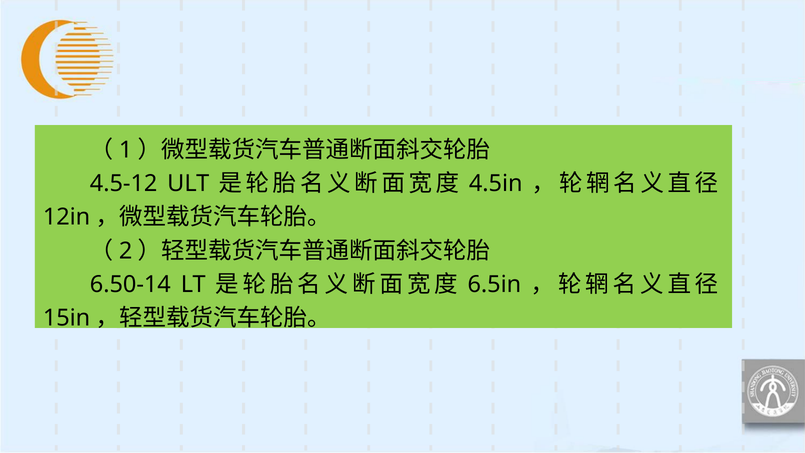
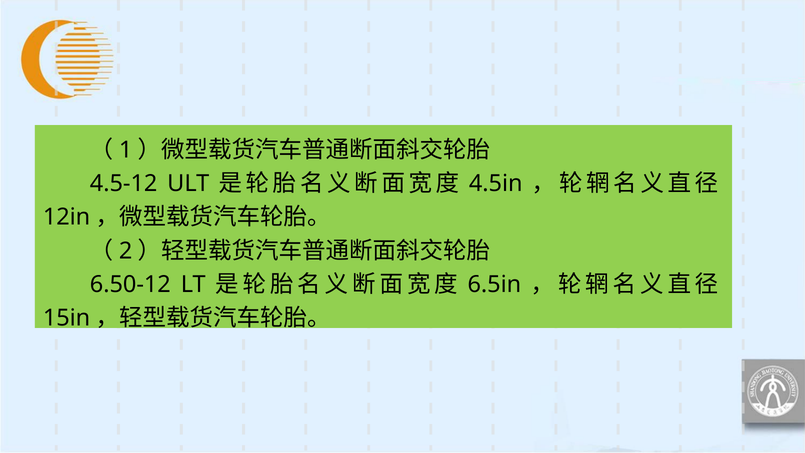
6.50-14: 6.50-14 -> 6.50-12 (130, 284)
